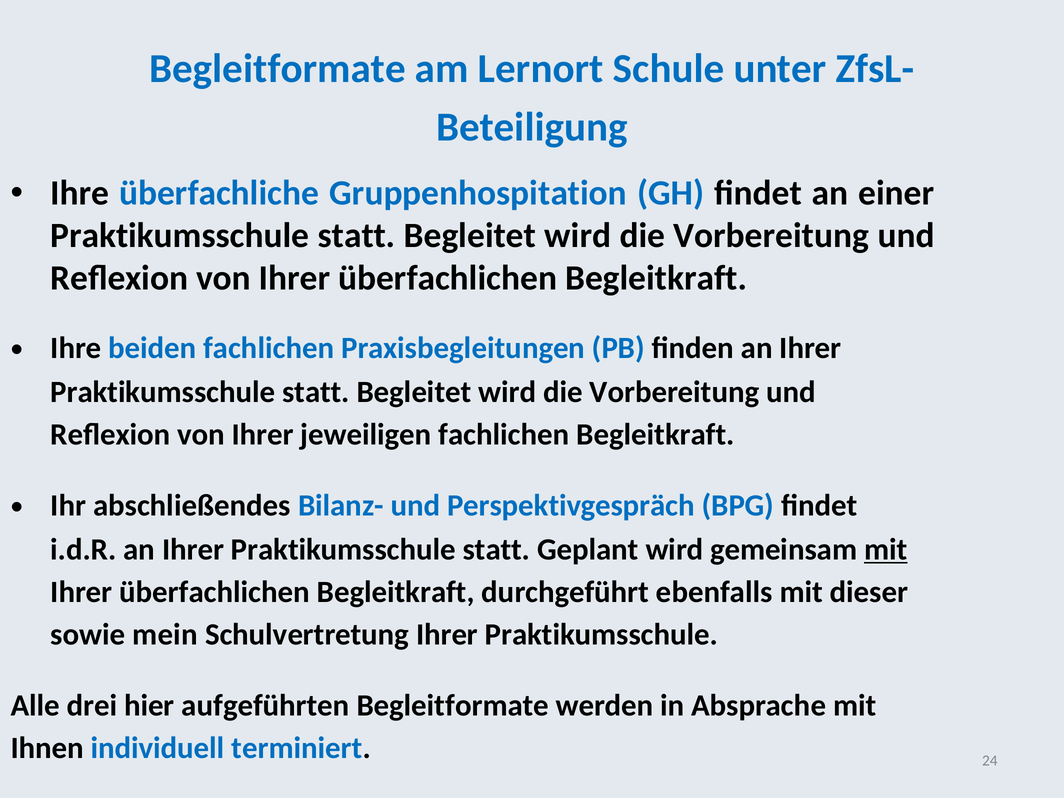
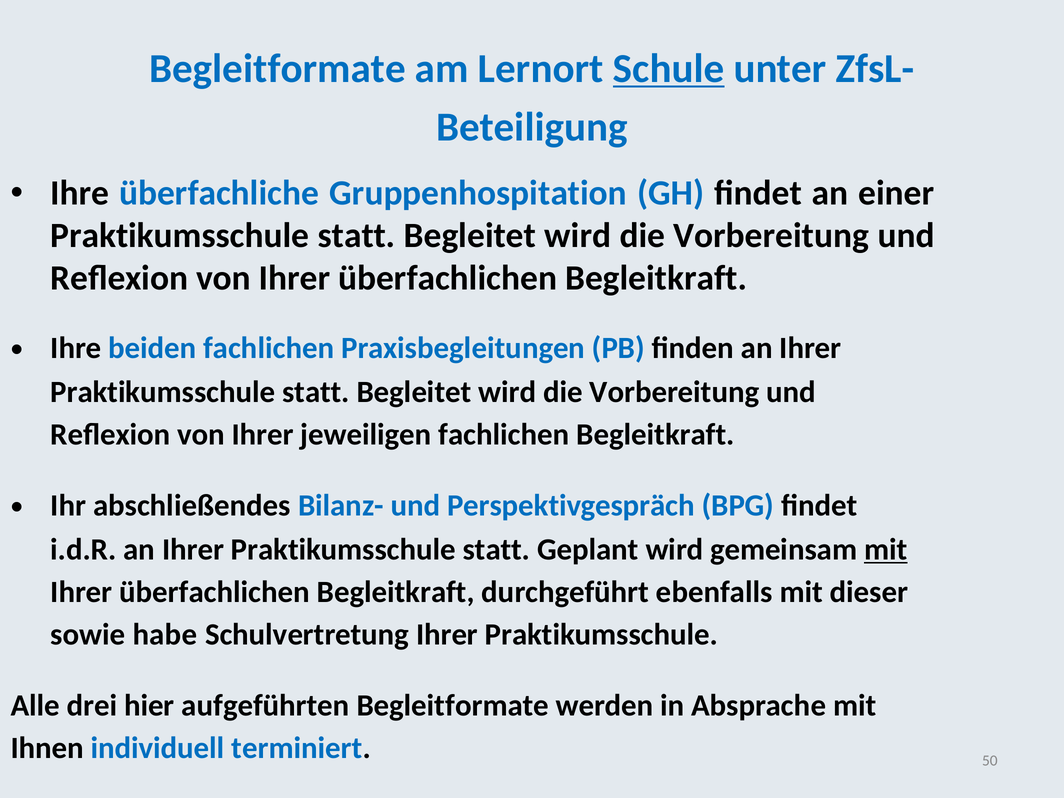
Schule underline: none -> present (669, 69)
mein: mein -> habe (165, 635)
24: 24 -> 50 (990, 761)
